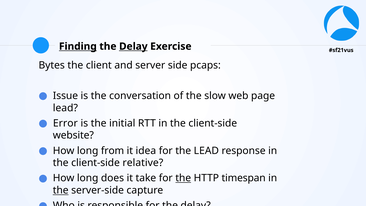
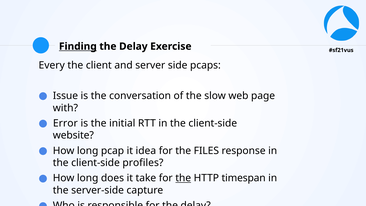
Delay underline: present -> none (133, 46)
Bytes: Bytes -> Every (52, 65)
lead: lead -> with (65, 108)
from: from -> pcap (113, 151)
the LEAD: LEAD -> FILES (206, 151)
relative: relative -> profiles (143, 163)
the underline: present -> none (61, 190)
